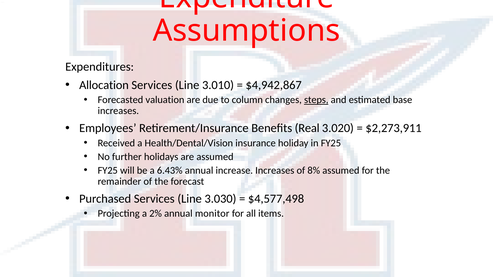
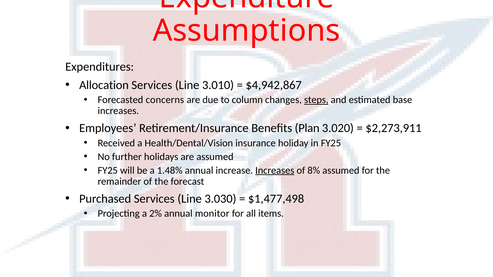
valuation: valuation -> concerns (165, 100)
Real: Real -> Plan (307, 128)
6.43%: 6.43% -> 1.48% (170, 170)
Increases underline: none -> present (275, 170)
$4,577,498: $4,577,498 -> $1,477,498 (276, 199)
